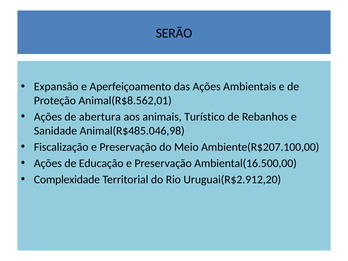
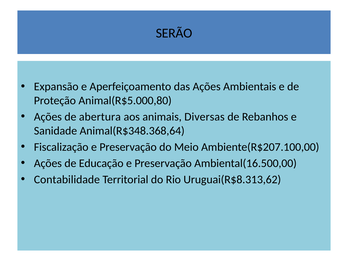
Animal(R$8.562,01: Animal(R$8.562,01 -> Animal(R$5.000,80 (125, 101)
Turístico: Turístico -> Diversas (205, 117)
Animal(R$485.046,98: Animal(R$485.046,98 -> Animal(R$348.368,64 (132, 131)
Complexidade: Complexidade -> Contabilidade (67, 179)
Uruguai(R$2.912,20: Uruguai(R$2.912,20 -> Uruguai(R$8.313,62 (232, 179)
